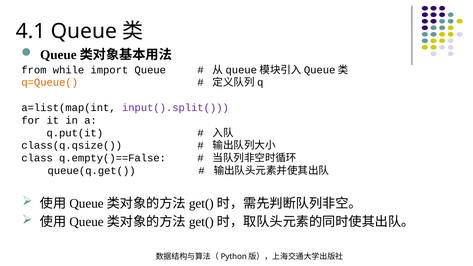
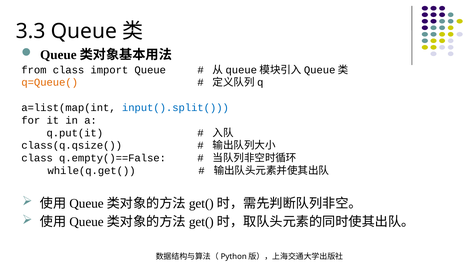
4.1: 4.1 -> 3.3 (31, 31)
from while: while -> class (69, 70)
input().split( colour: purple -> blue (175, 108)
queue(q.get(: queue(q.get( -> while(q.get( (92, 171)
